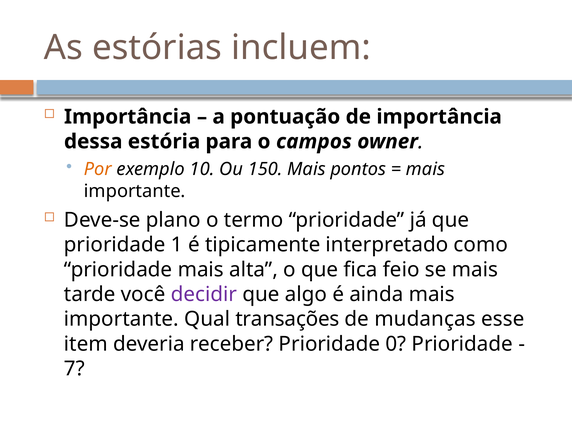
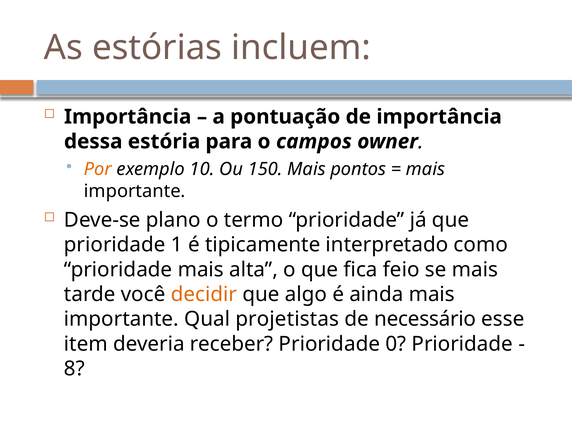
decidir colour: purple -> orange (204, 294)
transações: transações -> projetistas (287, 319)
mudanças: mudanças -> necessário (425, 319)
7: 7 -> 8 (74, 369)
